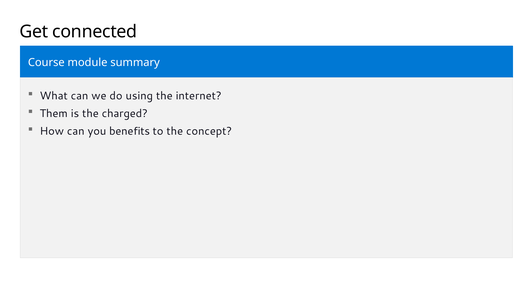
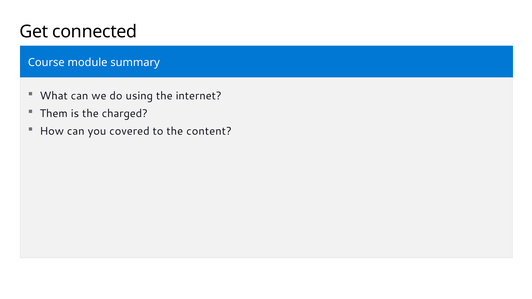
benefits: benefits -> covered (129, 131)
concept: concept -> content (209, 131)
